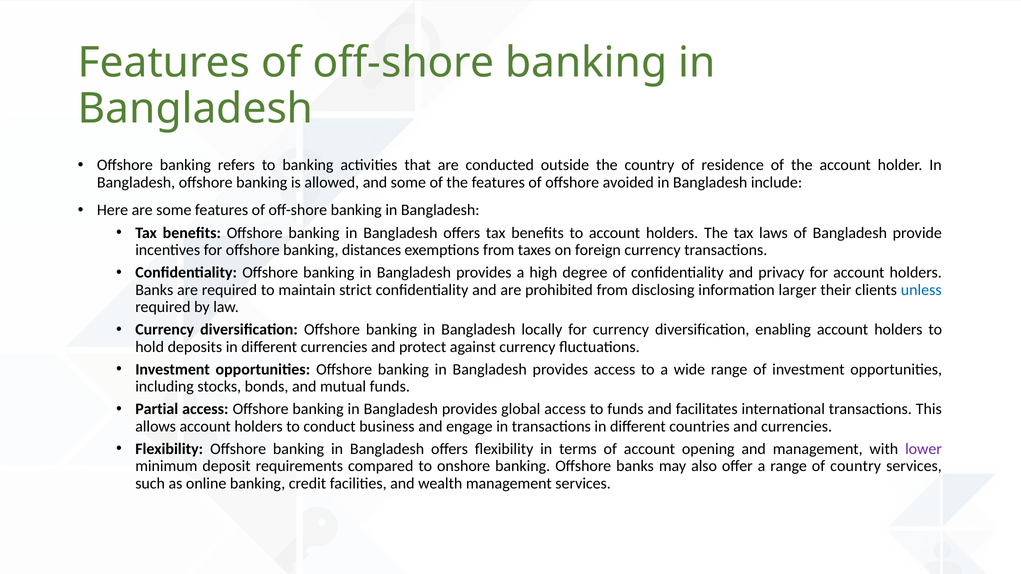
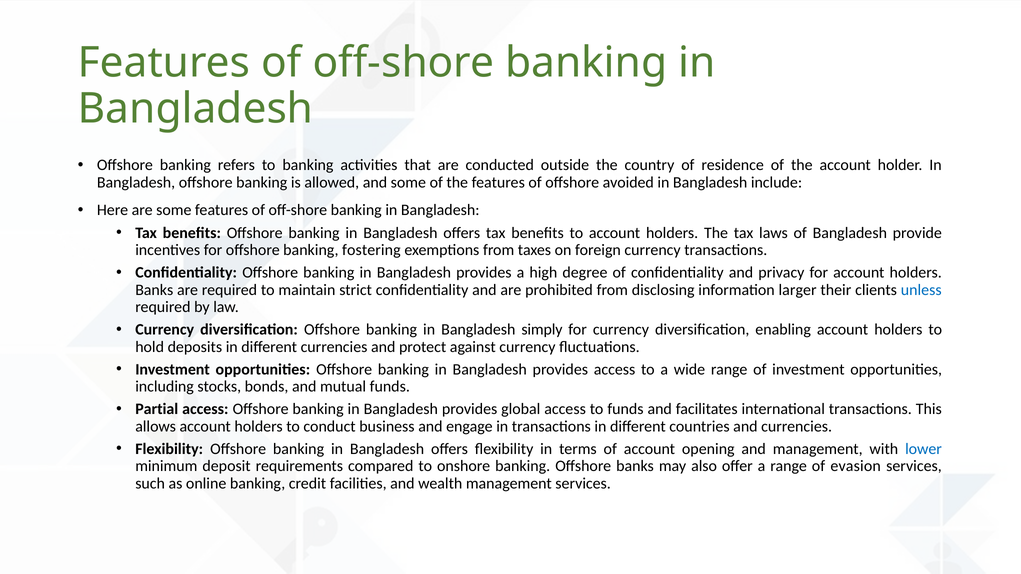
distances: distances -> fostering (371, 250)
locally: locally -> simply (542, 330)
lower colour: purple -> blue (923, 449)
of country: country -> evasion (856, 466)
